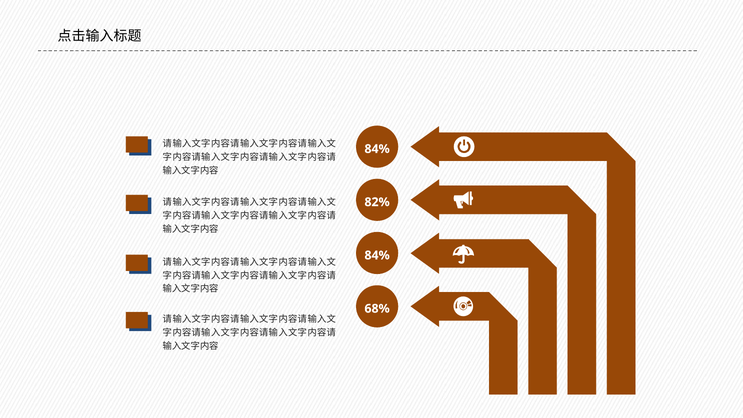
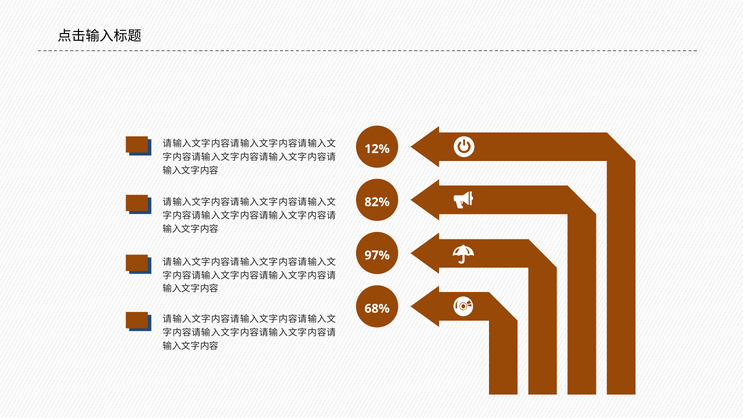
84%: 84% -> 12% (377, 149)
84%: 84% -> 97% (377, 255)
